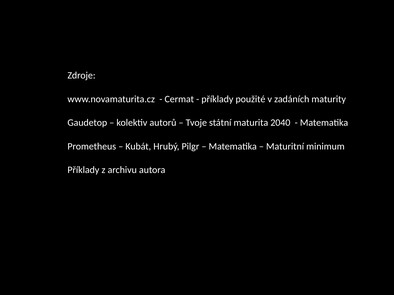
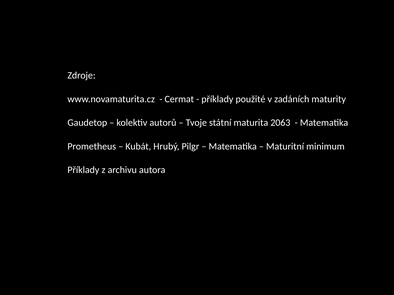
2040: 2040 -> 2063 (280, 123)
